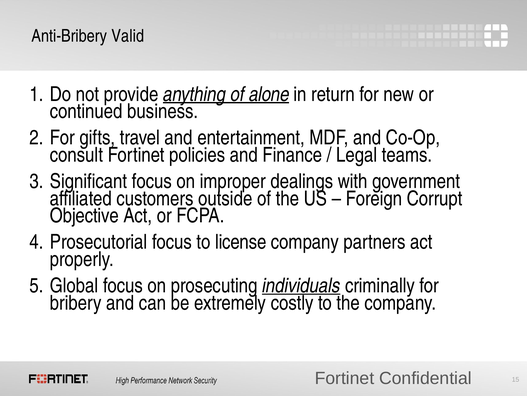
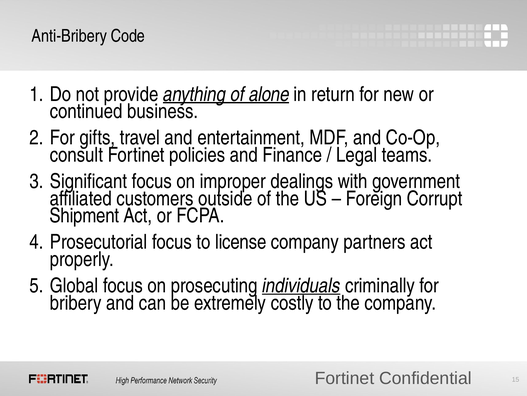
Valid: Valid -> Code (128, 36)
Objective: Objective -> Shipment (84, 215)
